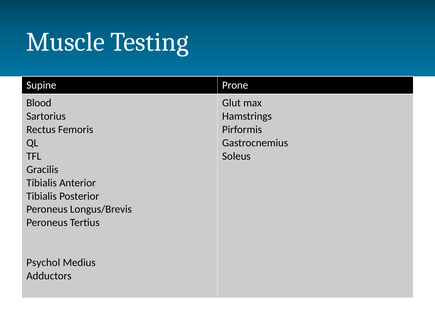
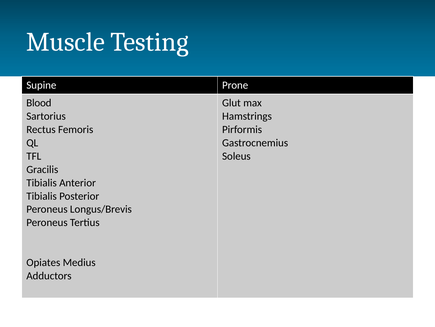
Psychol: Psychol -> Opiates (43, 262)
